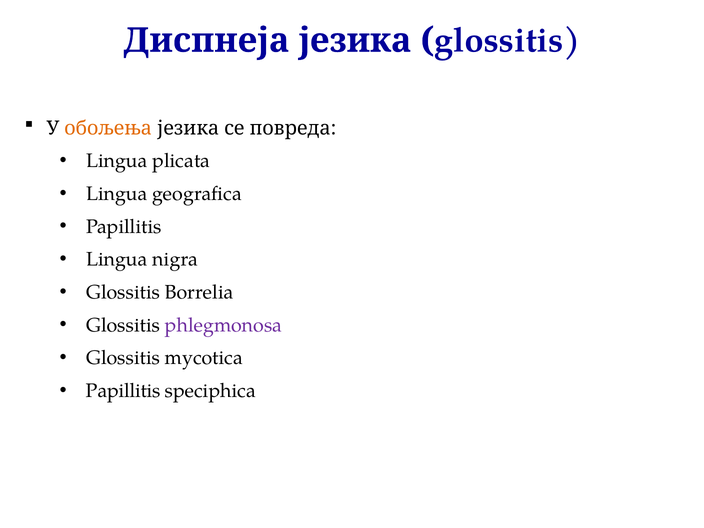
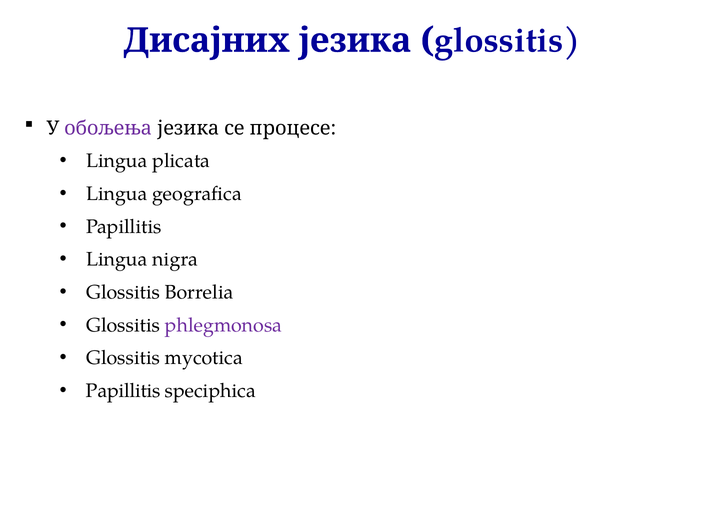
Диспнеја: Диспнеја -> Дисајних (207, 41)
обољења colour: orange -> purple (108, 128)
повреда: повреда -> процесе (293, 128)
